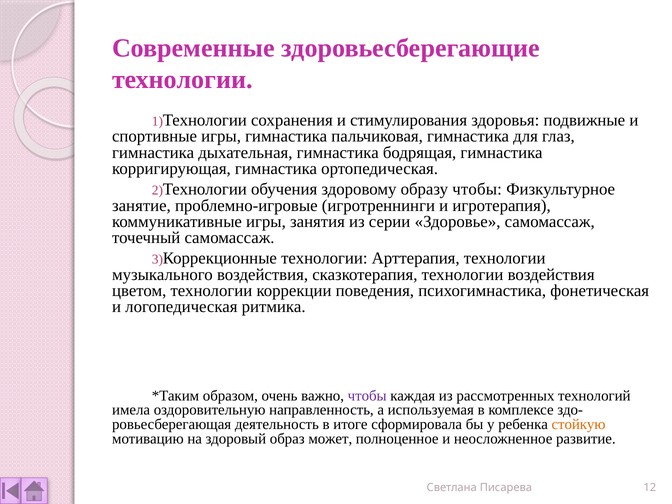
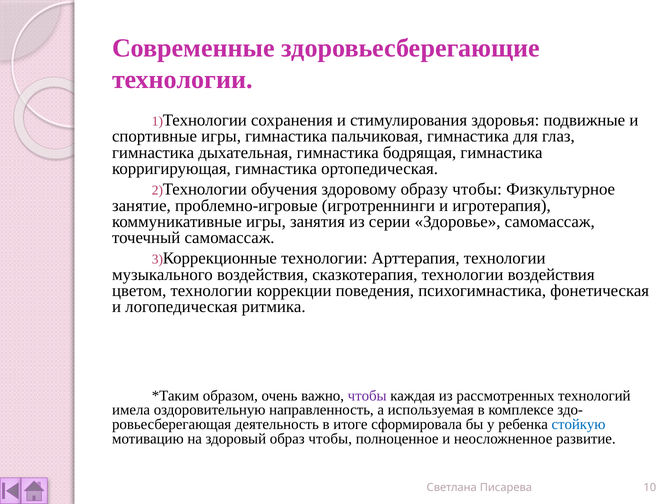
стойкую colour: orange -> blue (579, 424)
образ может: может -> чтобы (330, 439)
12: 12 -> 10 (650, 487)
